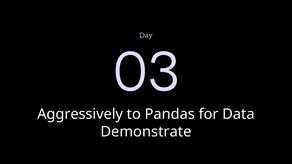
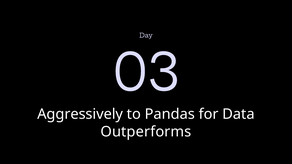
Demonstrate: Demonstrate -> Outperforms (146, 132)
